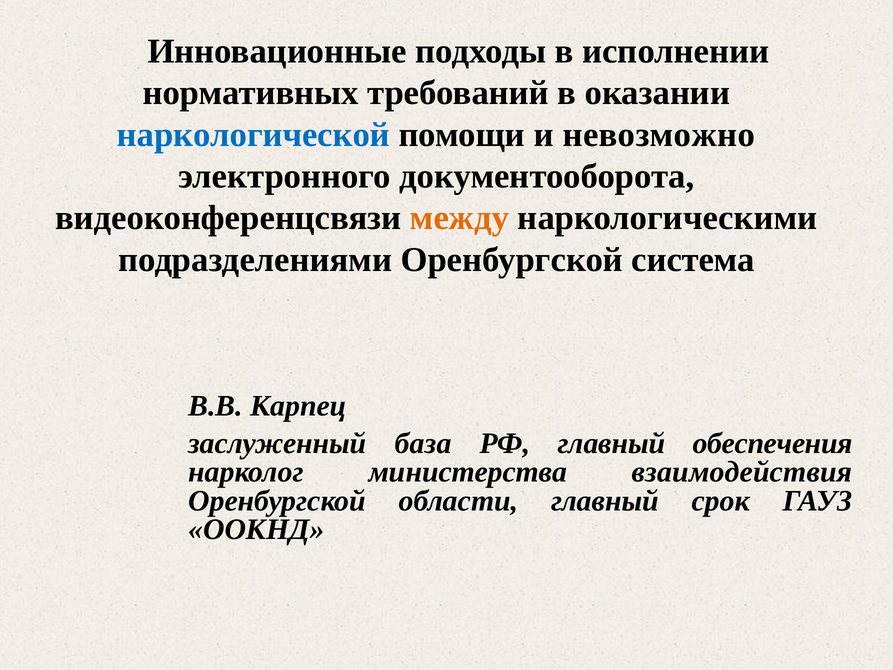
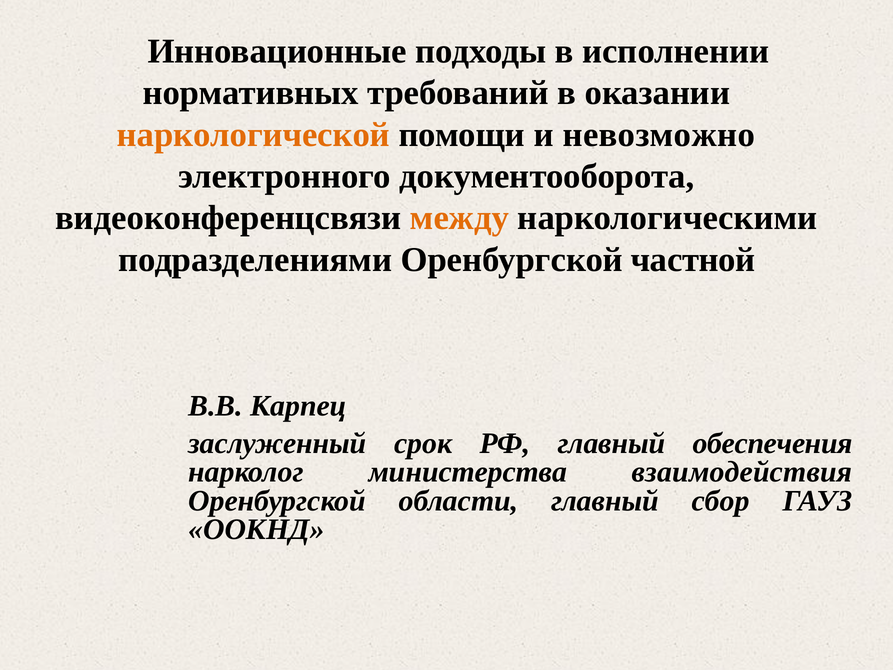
наркологической colour: blue -> orange (253, 135)
система: система -> частной (693, 260)
база: база -> срок (423, 443)
срок: срок -> сбор (721, 501)
